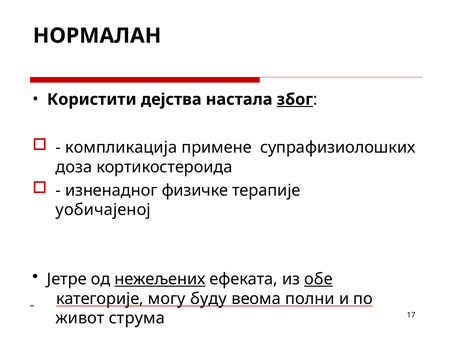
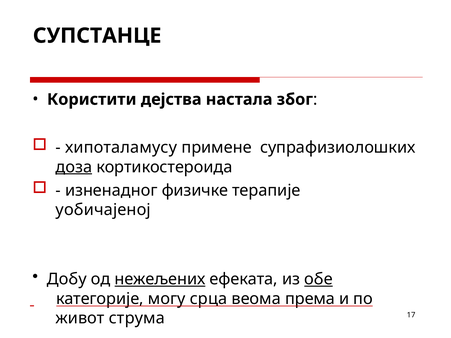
НОРМАЛАН: НОРМАЛАН -> СУПСТАНЦЕ (97, 36)
због underline: present -> none (295, 99)
компликација: компликација -> хипоталамусу (121, 148)
доза underline: none -> present (74, 167)
Јетре: Јетре -> Добу (67, 279)
буду: буду -> срца (209, 299)
полни: полни -> према (310, 299)
